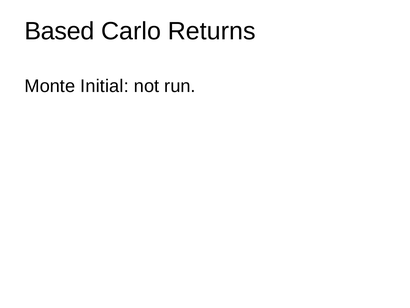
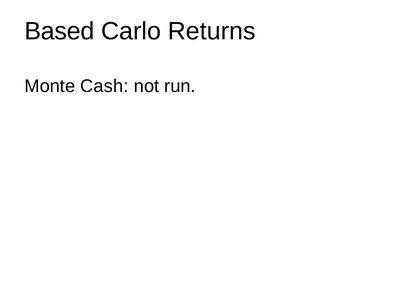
Initial: Initial -> Cash (104, 86)
